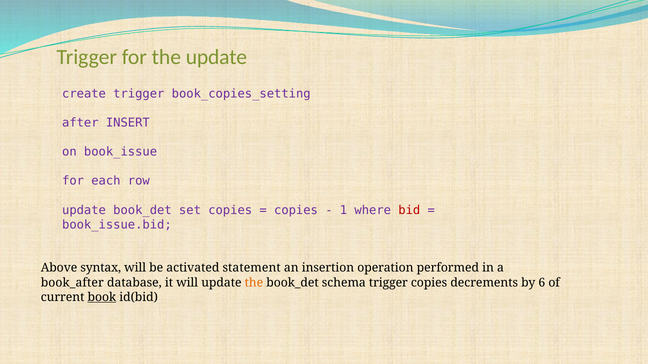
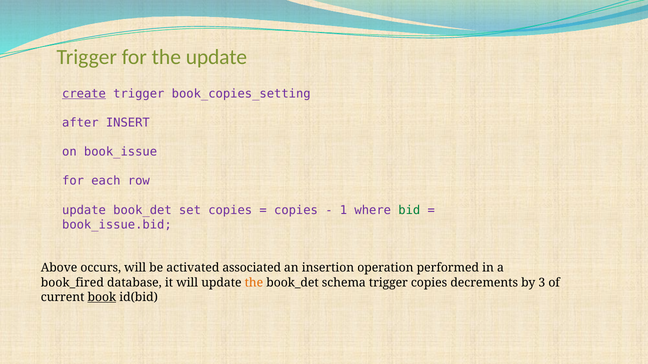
create underline: none -> present (84, 94)
bid colour: red -> green (409, 210)
syntax: syntax -> occurs (101, 268)
statement: statement -> associated (252, 268)
book_after: book_after -> book_fired (72, 283)
6: 6 -> 3 (542, 283)
